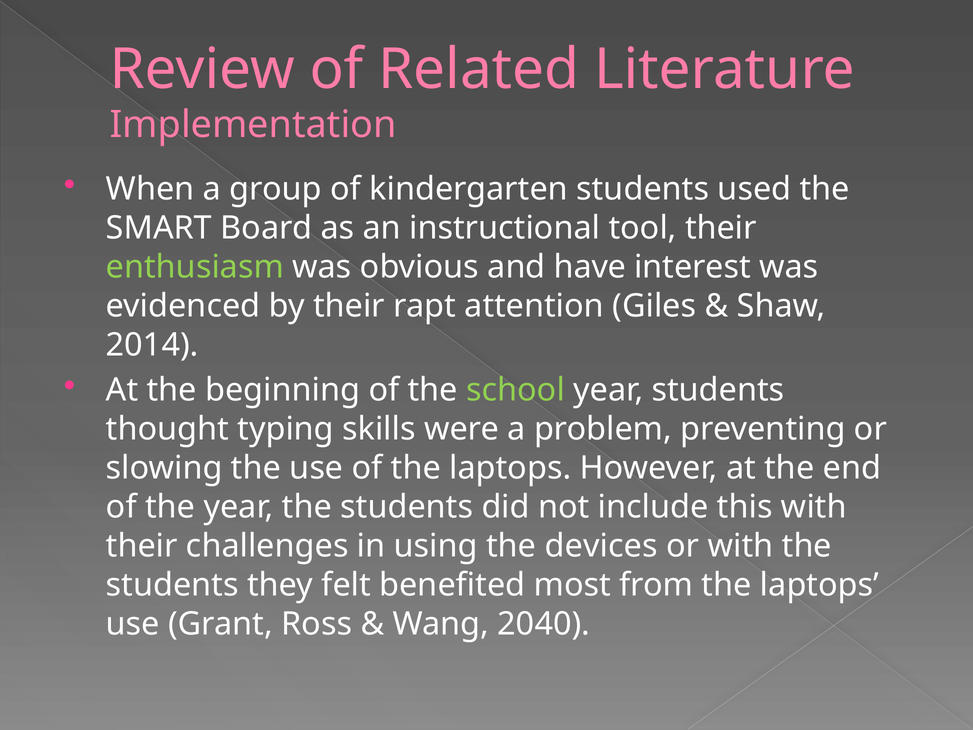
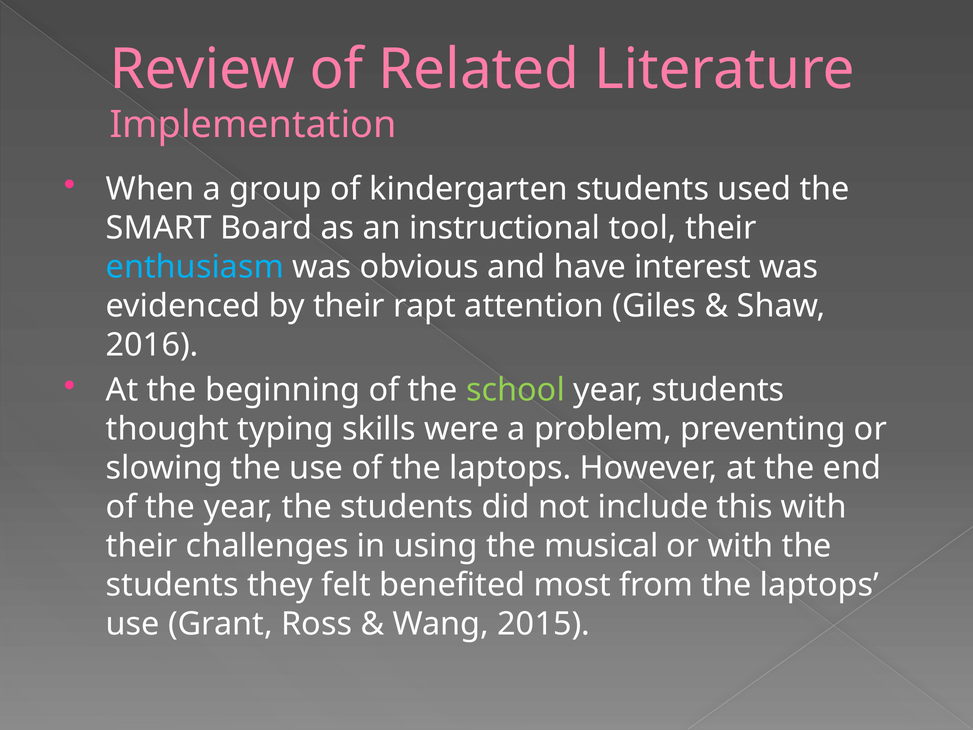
enthusiasm colour: light green -> light blue (195, 267)
2014: 2014 -> 2016 (152, 345)
devices: devices -> musical (601, 546)
2040: 2040 -> 2015 (544, 624)
